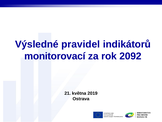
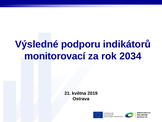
pravidel: pravidel -> podporu (81, 44)
2092: 2092 -> 2034 (130, 56)
